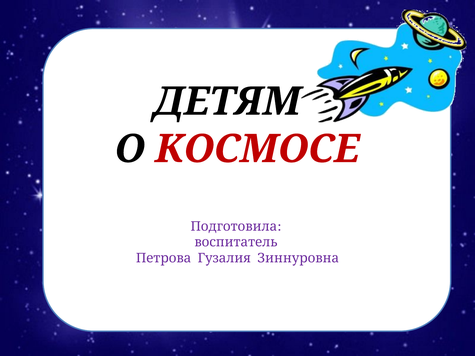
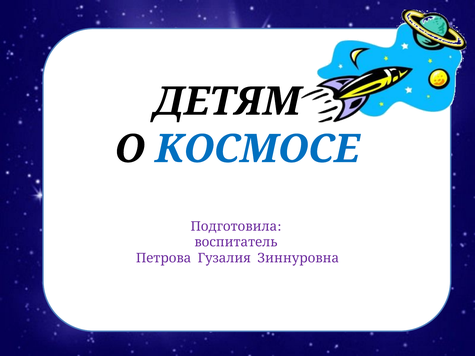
КОСМОСЕ colour: red -> blue (258, 149)
